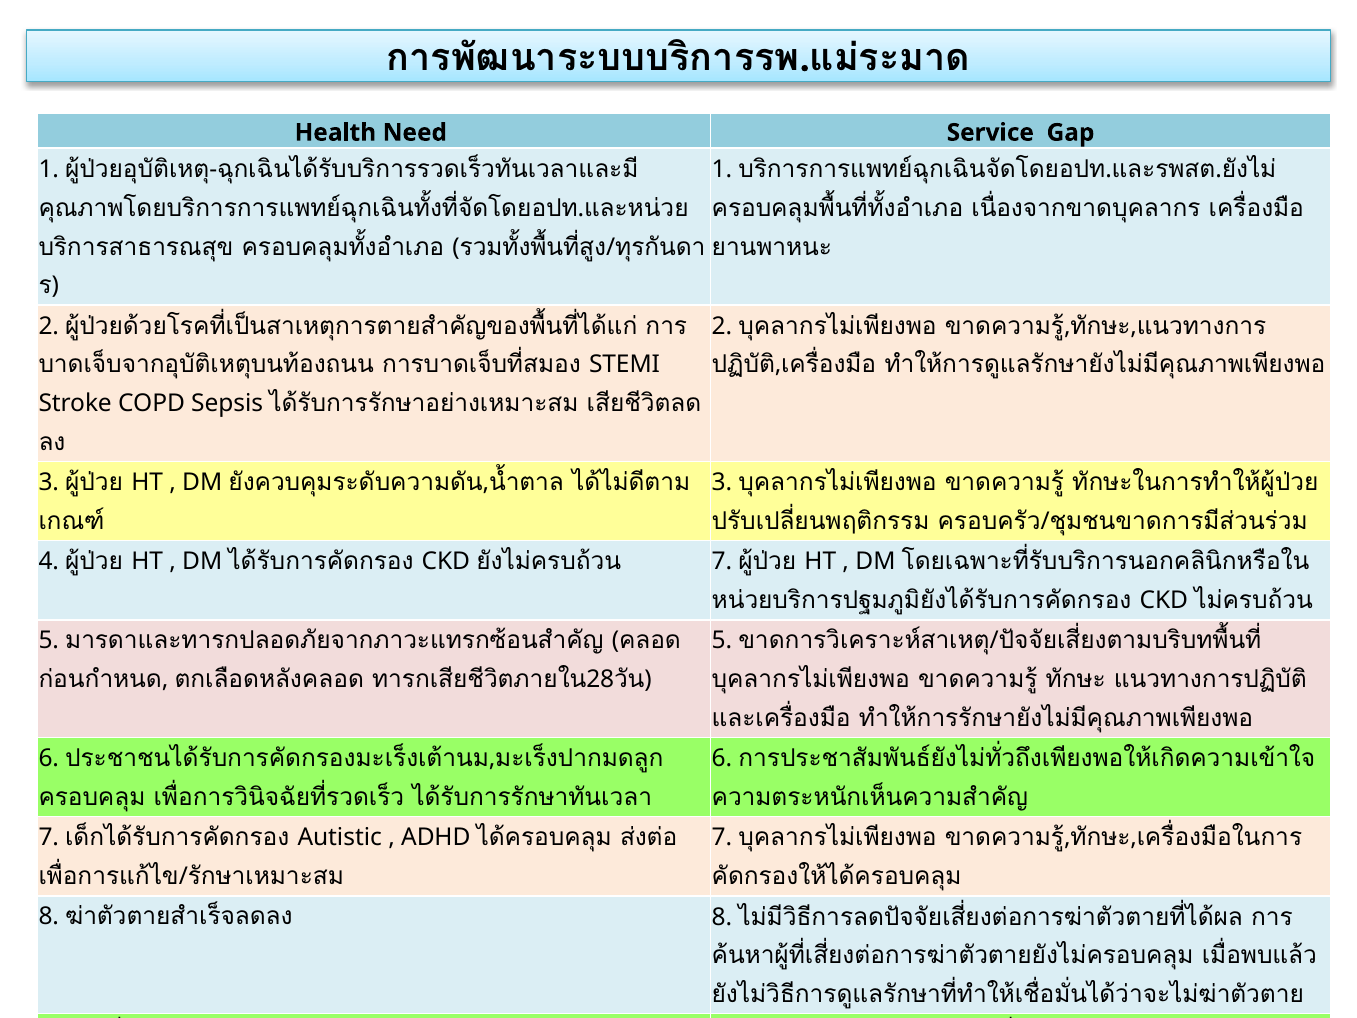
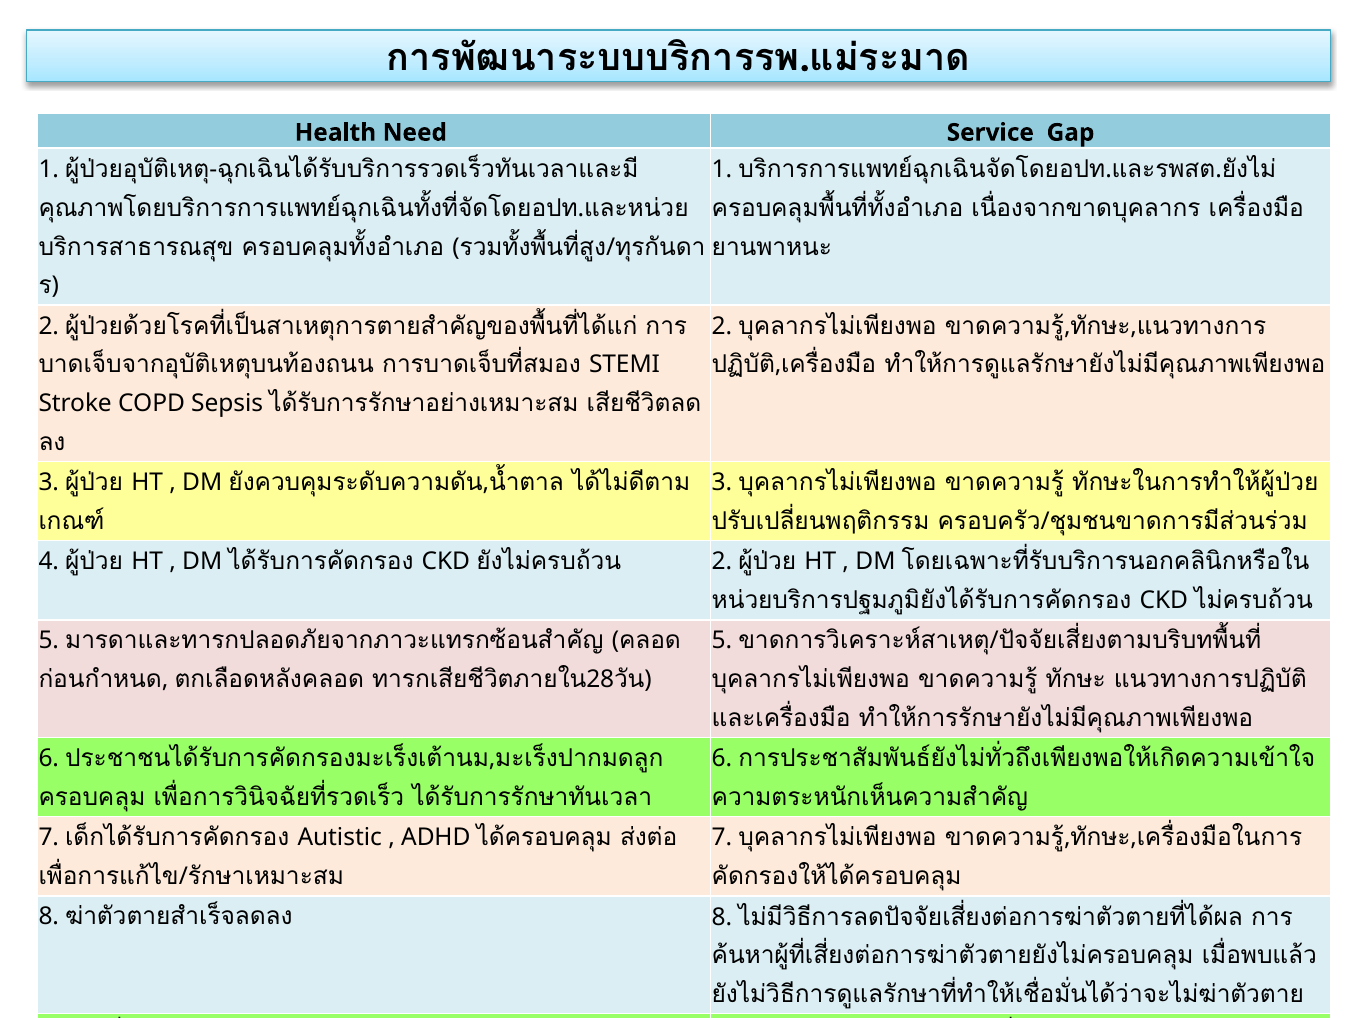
7: 7 -> 2 (722, 562)
